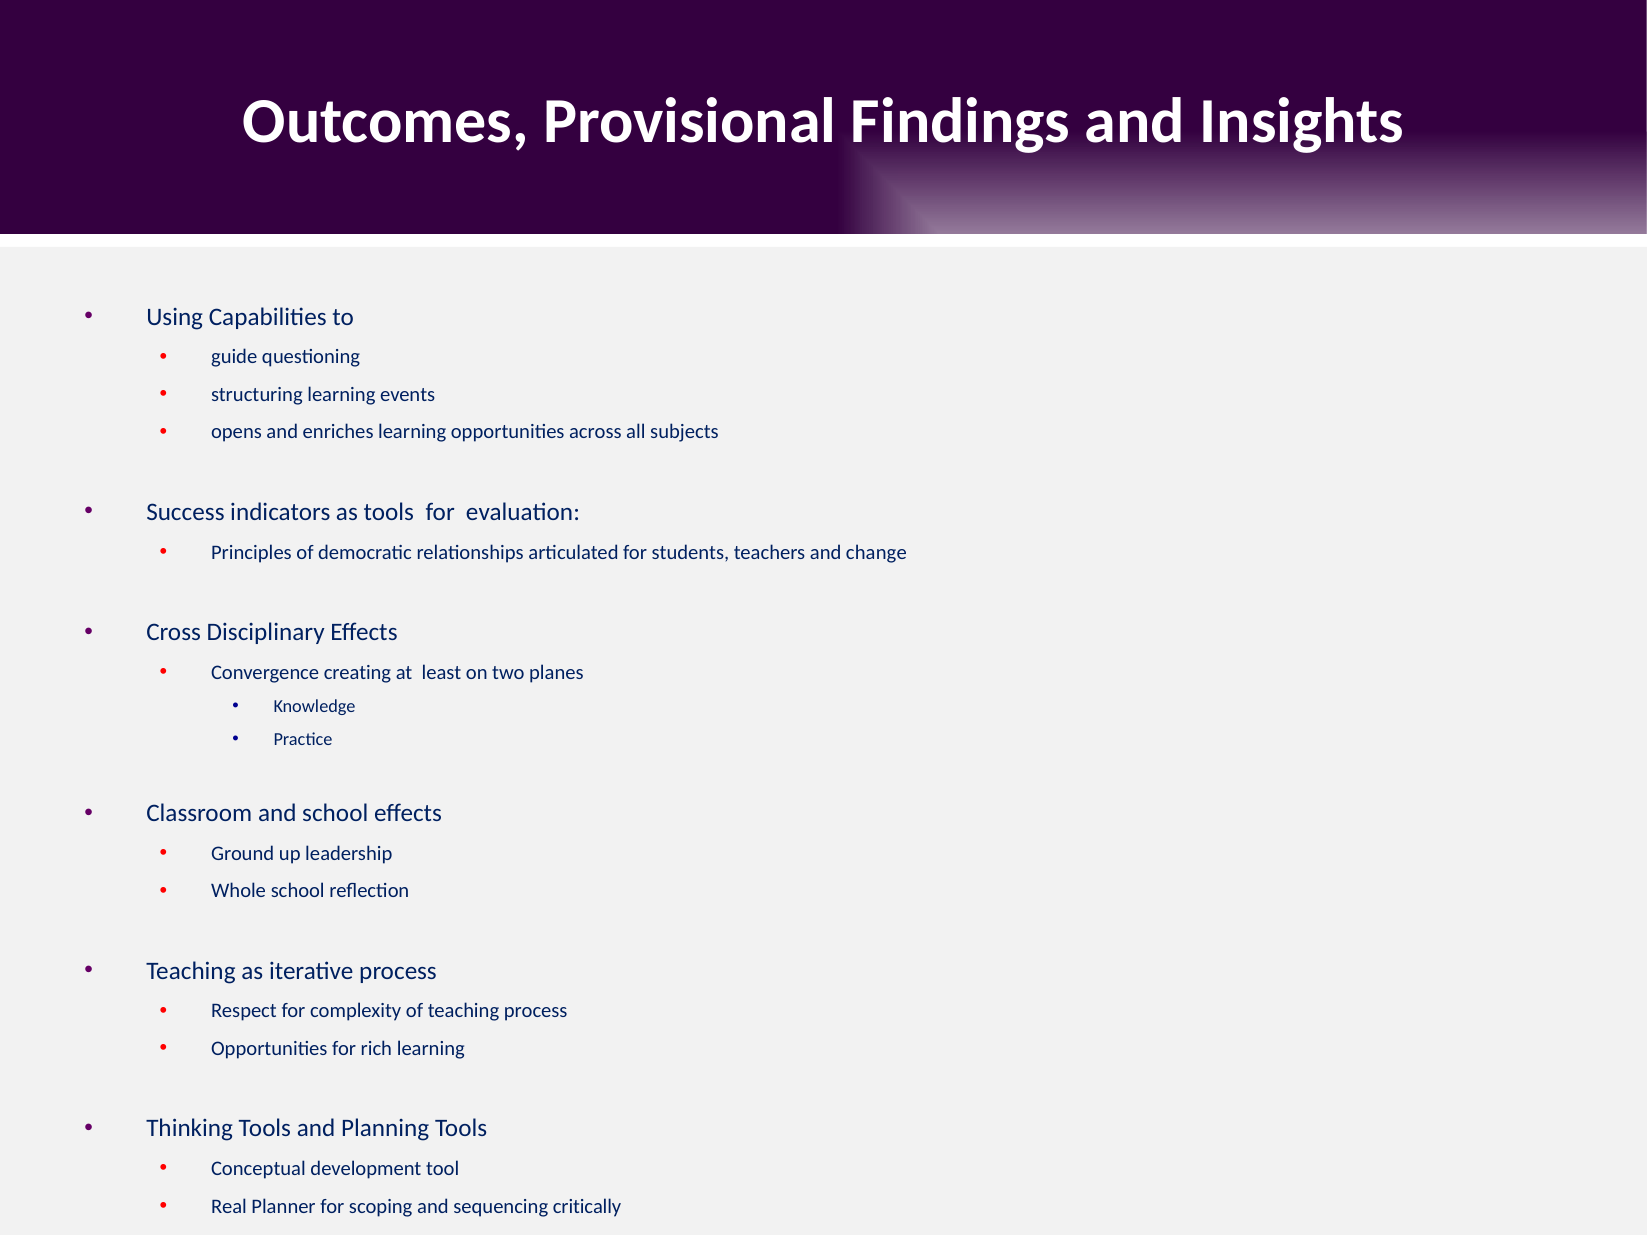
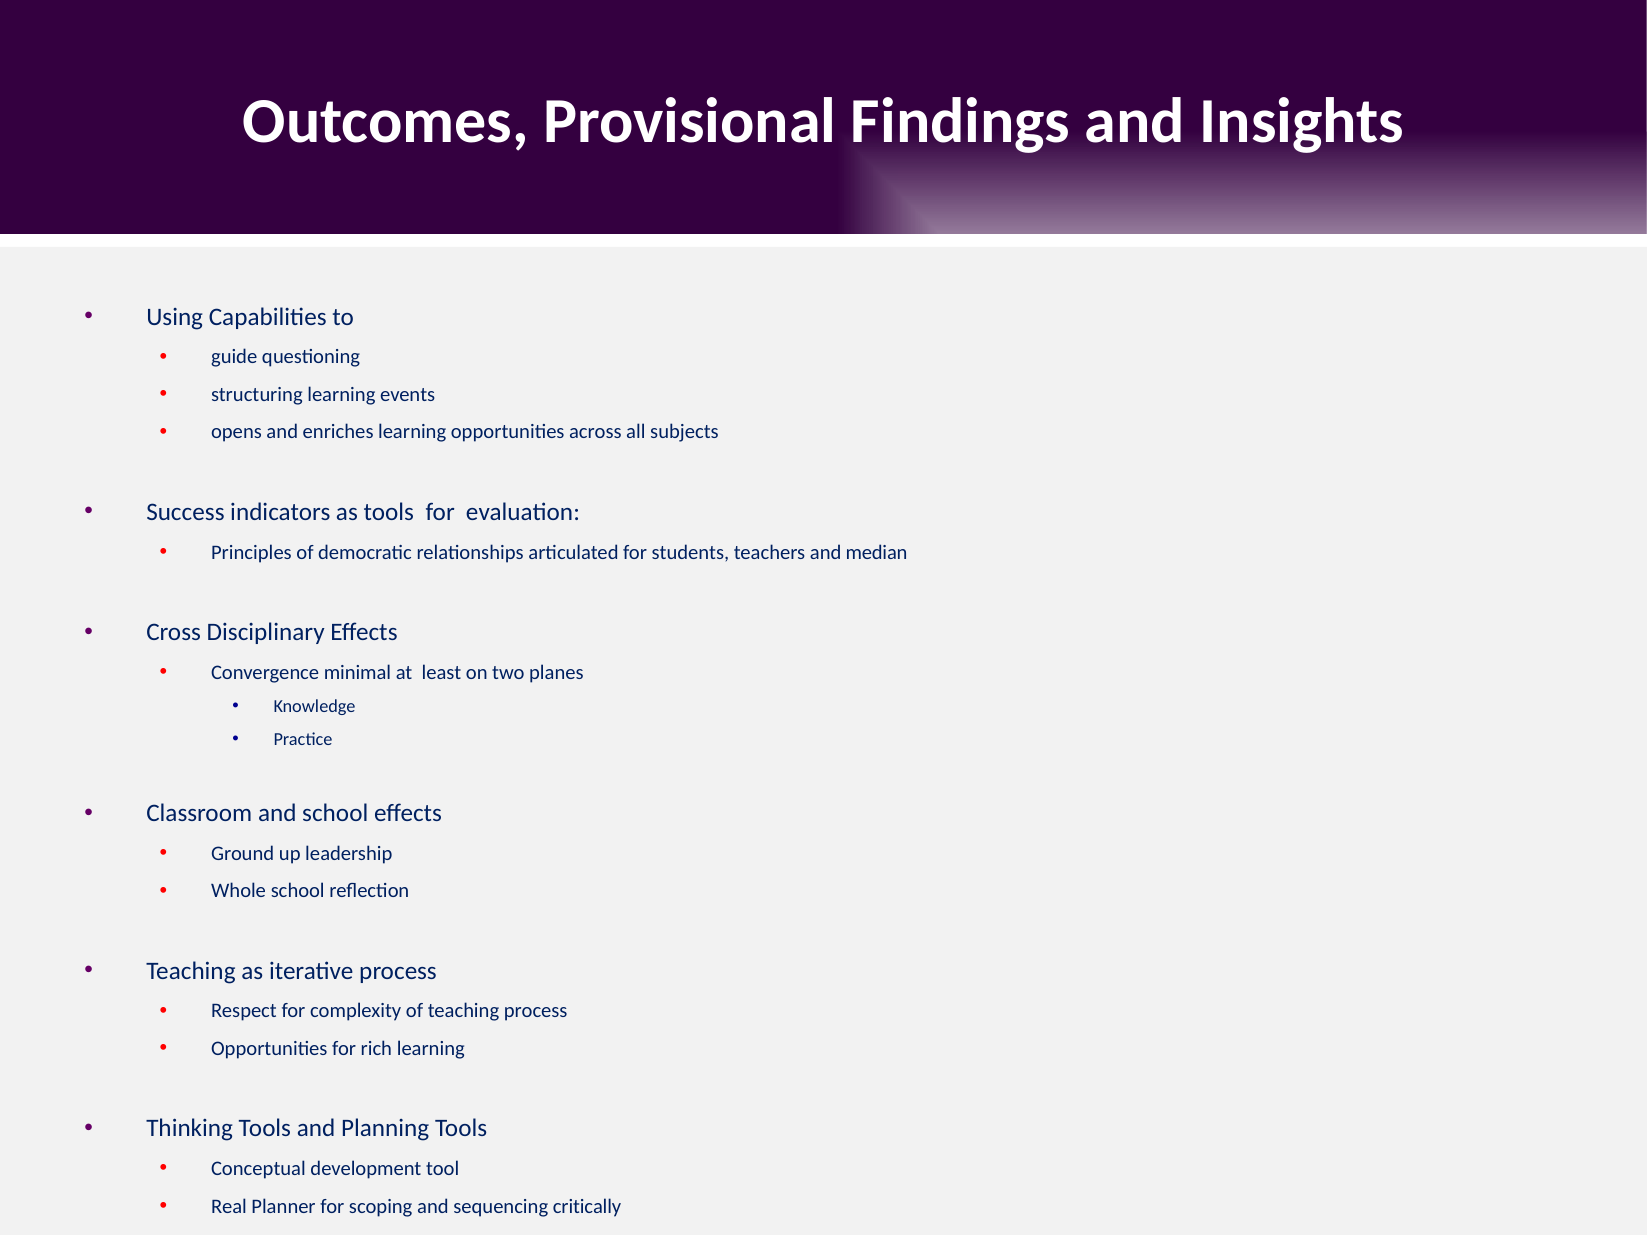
change: change -> median (877, 552)
creating: creating -> minimal (357, 672)
